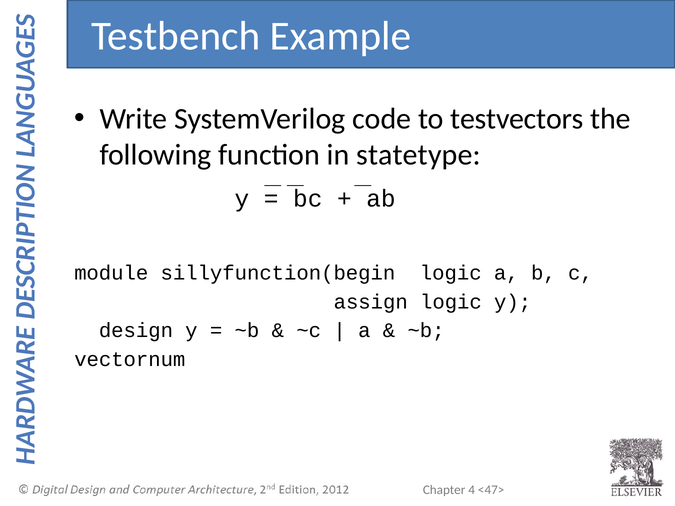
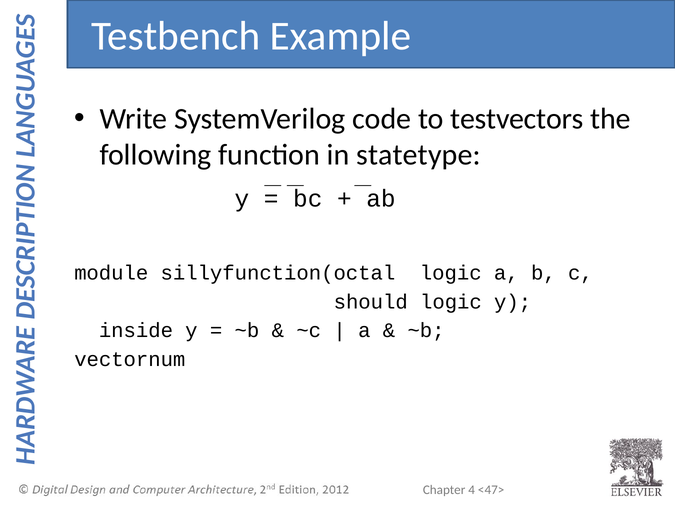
sillyfunction(begin: sillyfunction(begin -> sillyfunction(octal (278, 273)
assign: assign -> should (371, 302)
design: design -> inside (136, 331)
